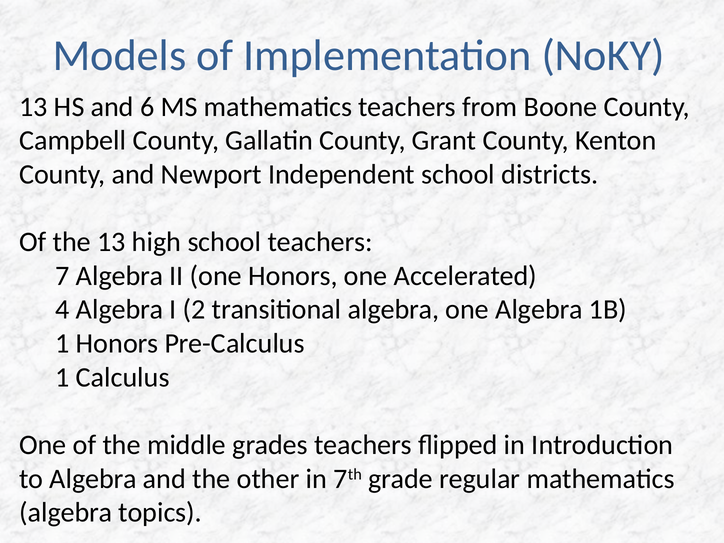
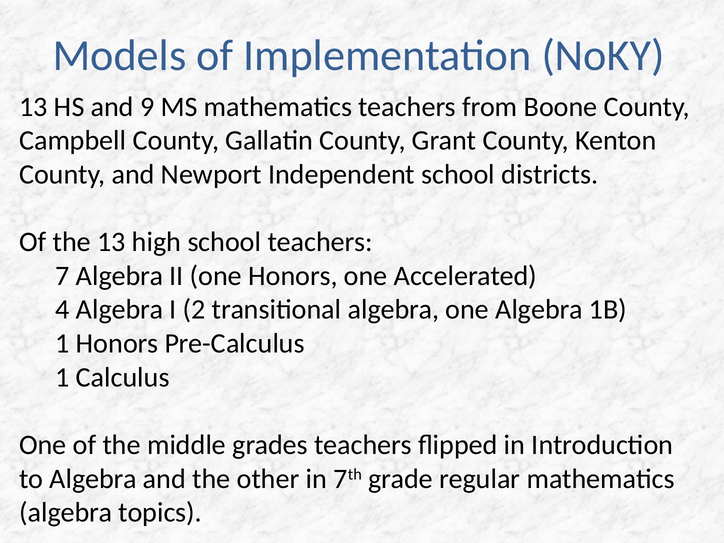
6: 6 -> 9 (147, 107)
